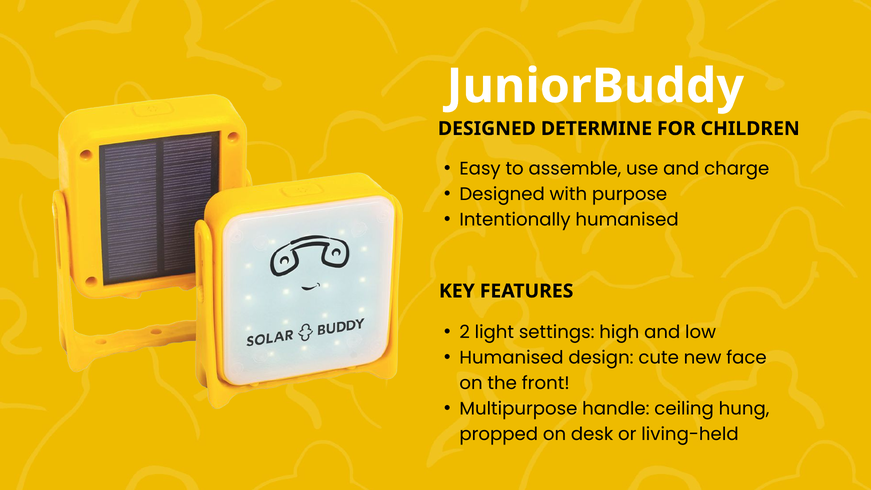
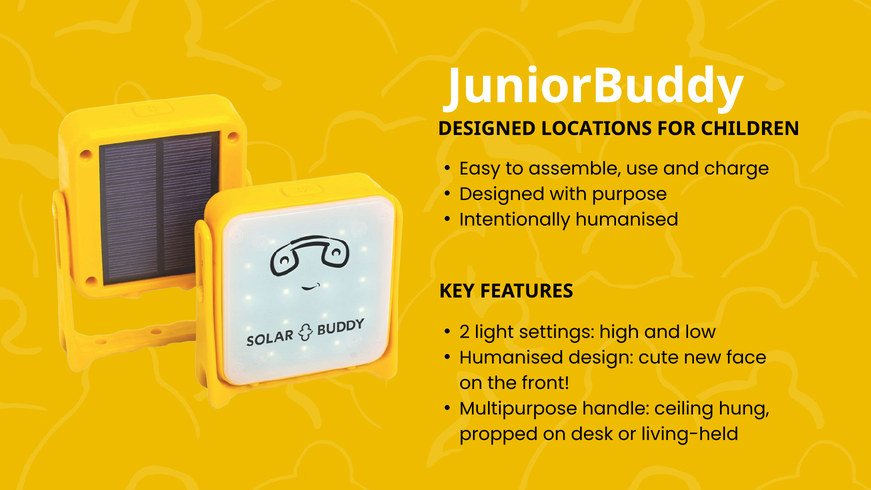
DETERMINE: DETERMINE -> LOCATIONS (596, 129)
